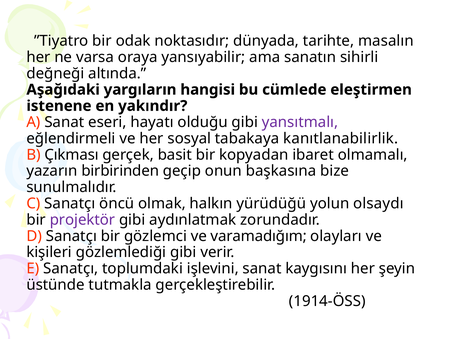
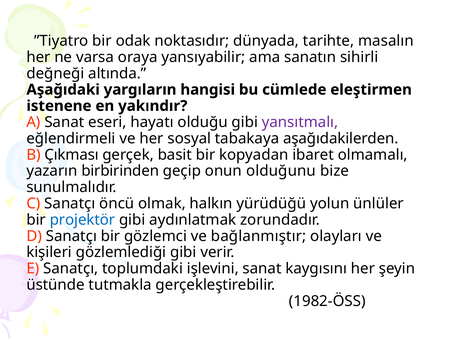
kanıtlanabilirlik: kanıtlanabilirlik -> aşağıdakilerden (341, 138)
başkasına: başkasına -> olduğunu (281, 171)
olsaydı: olsaydı -> ünlüler (379, 204)
projektör colour: purple -> blue (82, 220)
varamadığım: varamadığım -> bağlanmıştır (259, 236)
1914-ÖSS: 1914-ÖSS -> 1982-ÖSS (327, 301)
